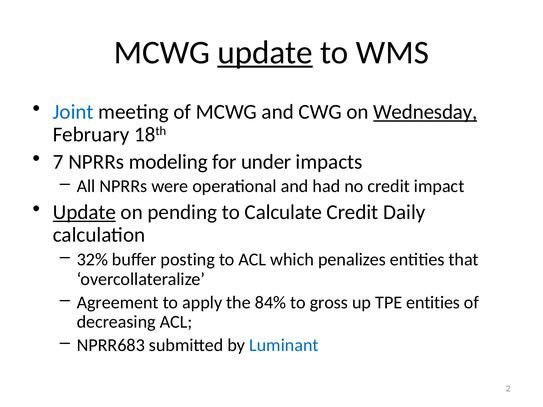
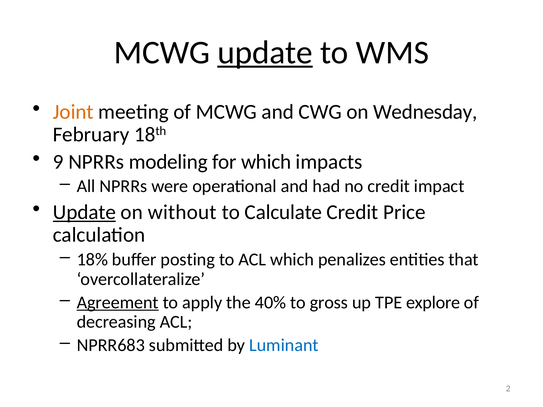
Joint colour: blue -> orange (73, 112)
Wednesday underline: present -> none (425, 112)
7: 7 -> 9 (58, 162)
for under: under -> which (266, 162)
pending: pending -> without (182, 212)
Daily: Daily -> Price (404, 212)
32%: 32% -> 18% (92, 260)
Agreement underline: none -> present (118, 303)
84%: 84% -> 40% (271, 303)
TPE entities: entities -> explore (433, 303)
